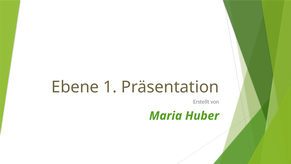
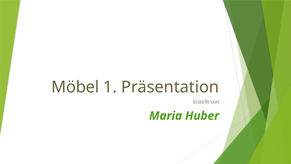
Ebene: Ebene -> Möbel (75, 87)
